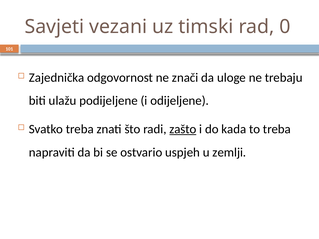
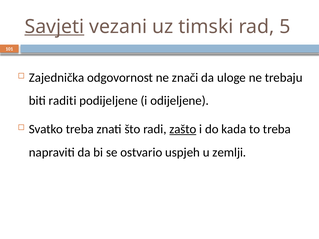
Savjeti underline: none -> present (54, 27)
0: 0 -> 5 (285, 27)
ulažu: ulažu -> raditi (63, 101)
